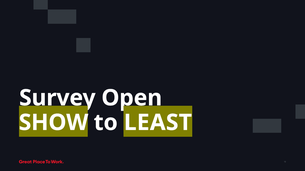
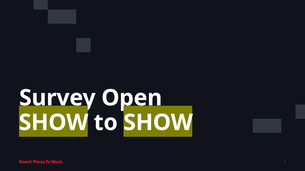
to LEAST: LEAST -> SHOW (158, 123)
